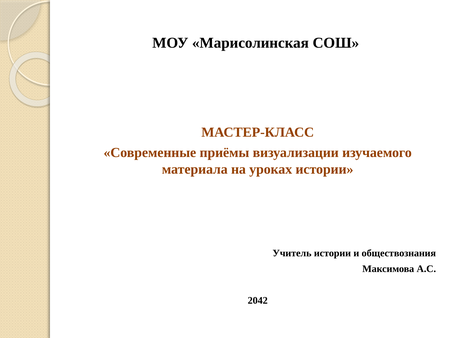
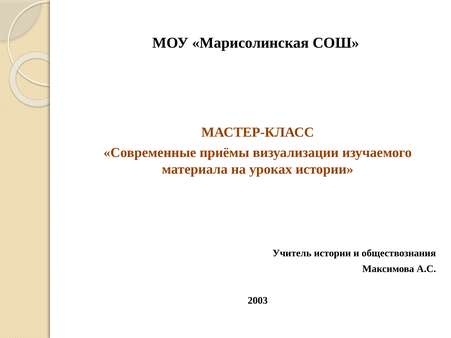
2042: 2042 -> 2003 (258, 301)
